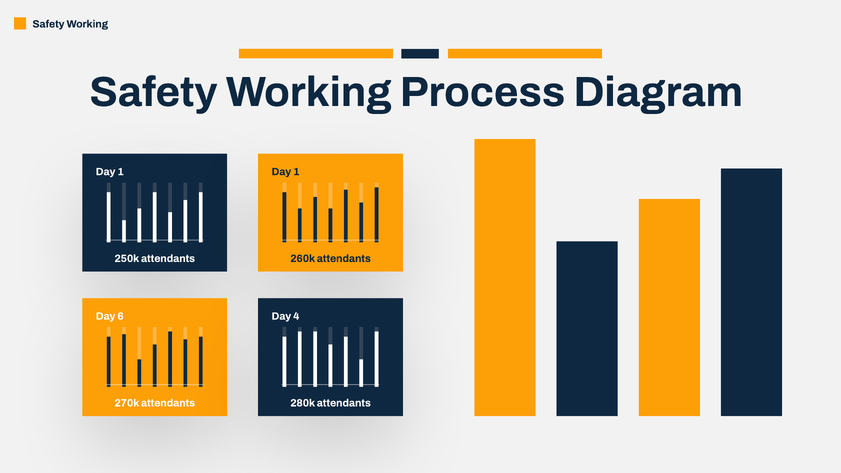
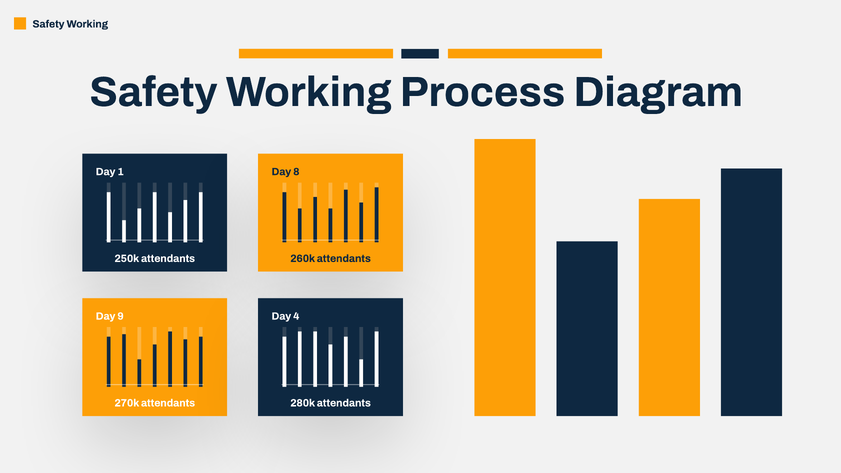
1: 1 -> 8 (296, 172)
6: 6 -> 9 (121, 316)
